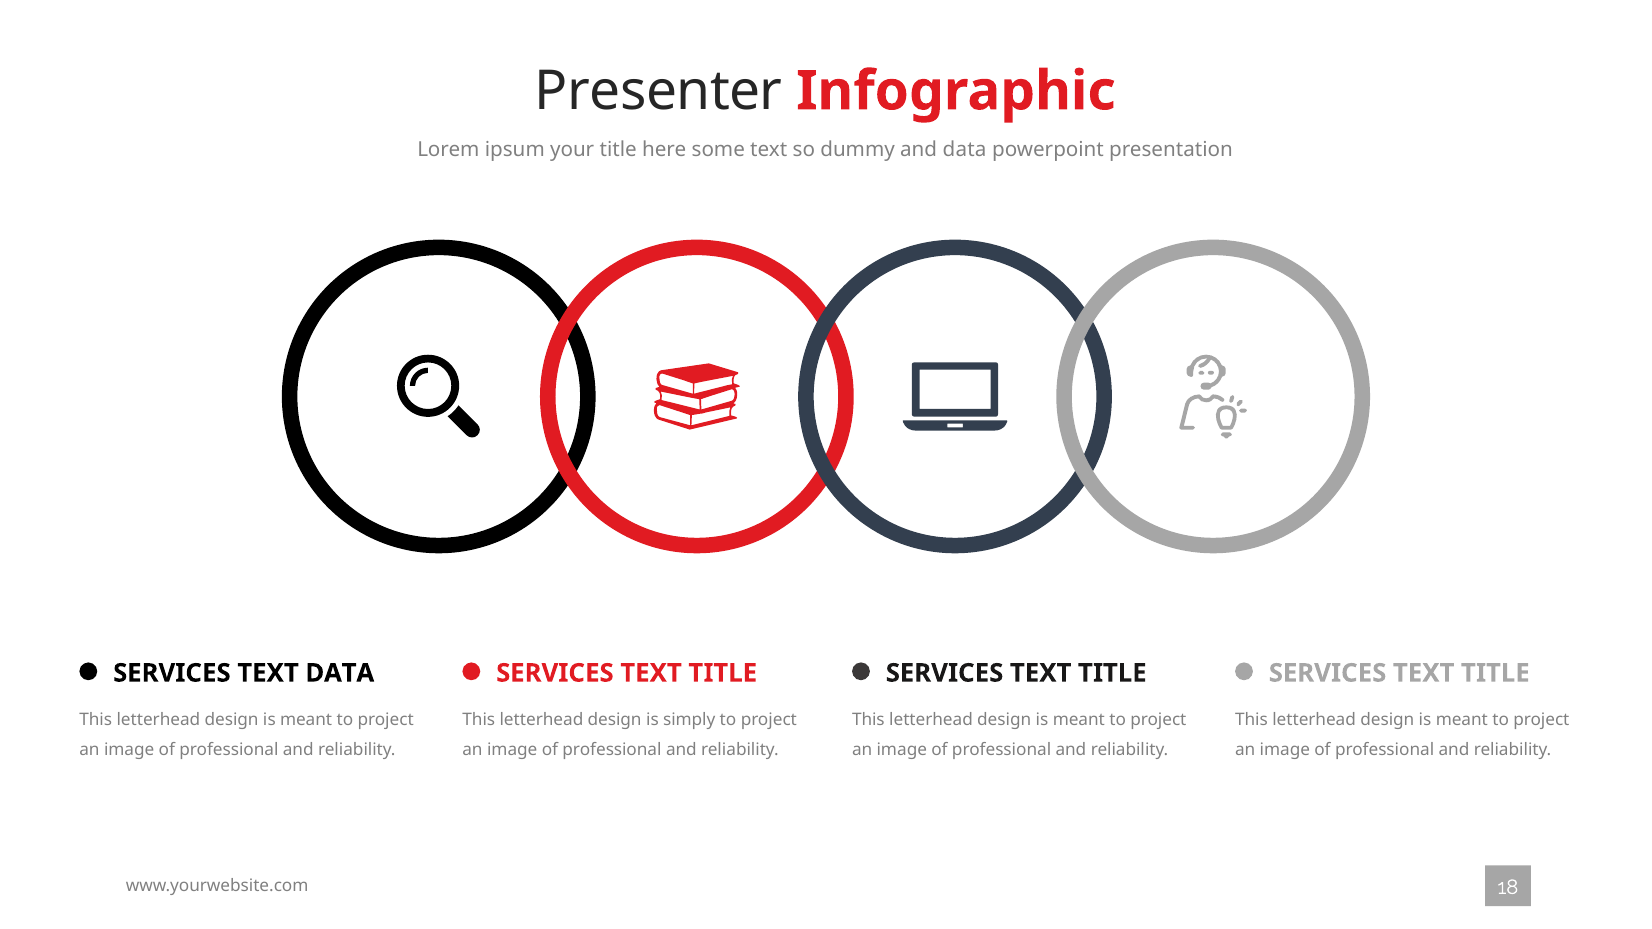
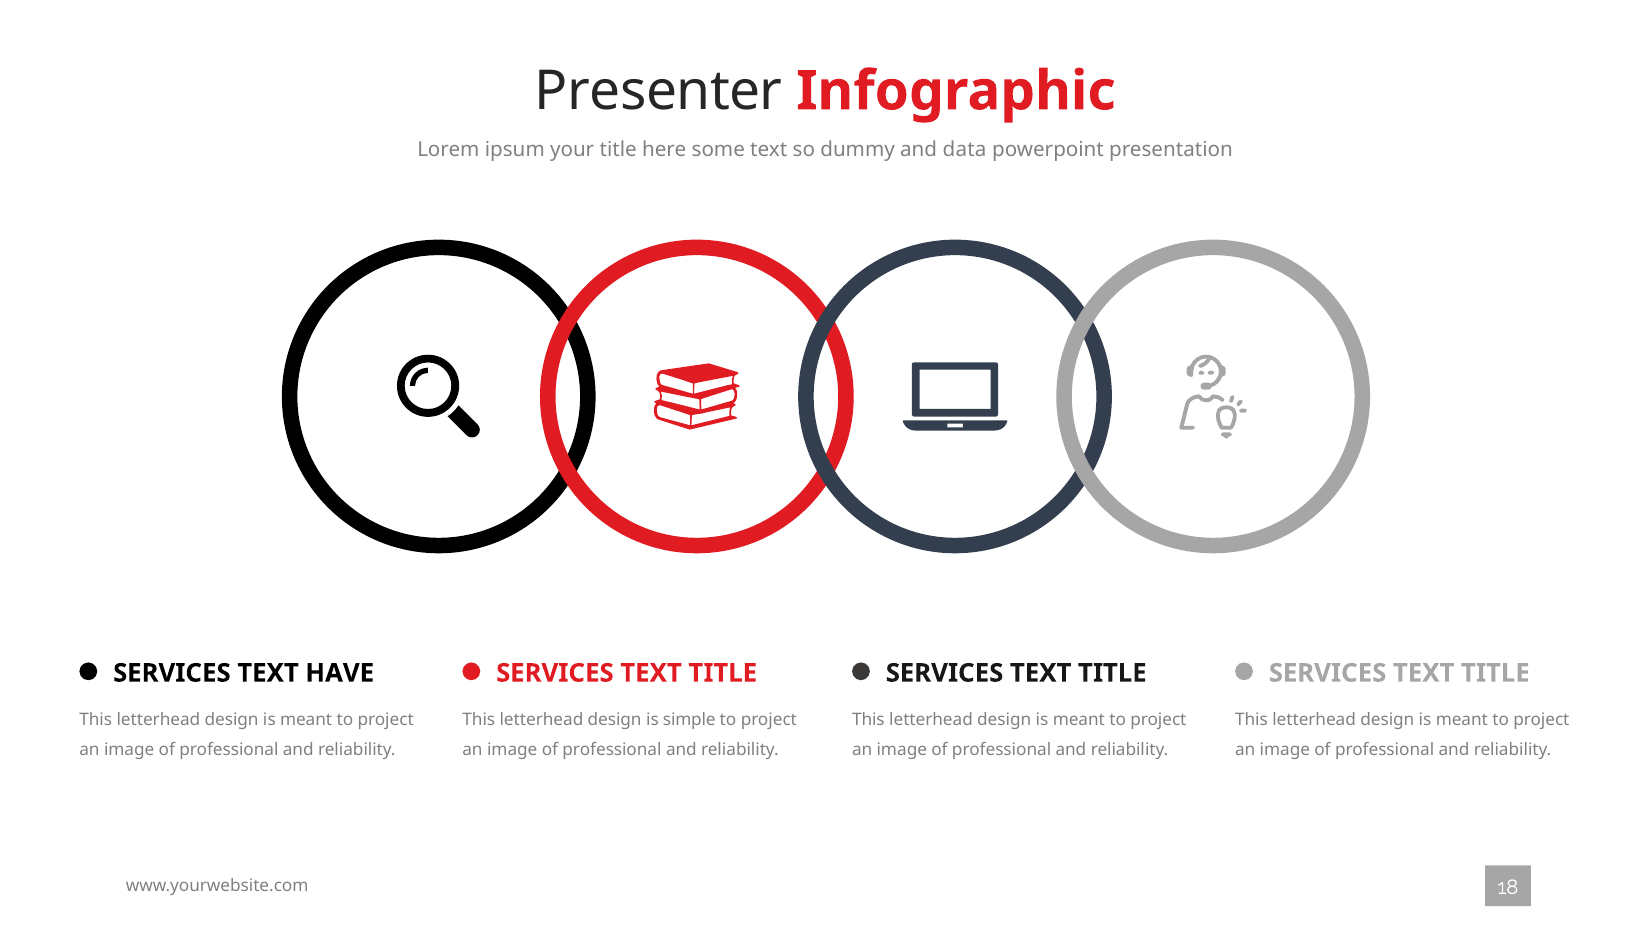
TEXT DATA: DATA -> HAVE (340, 673)
simply: simply -> simple (689, 720)
